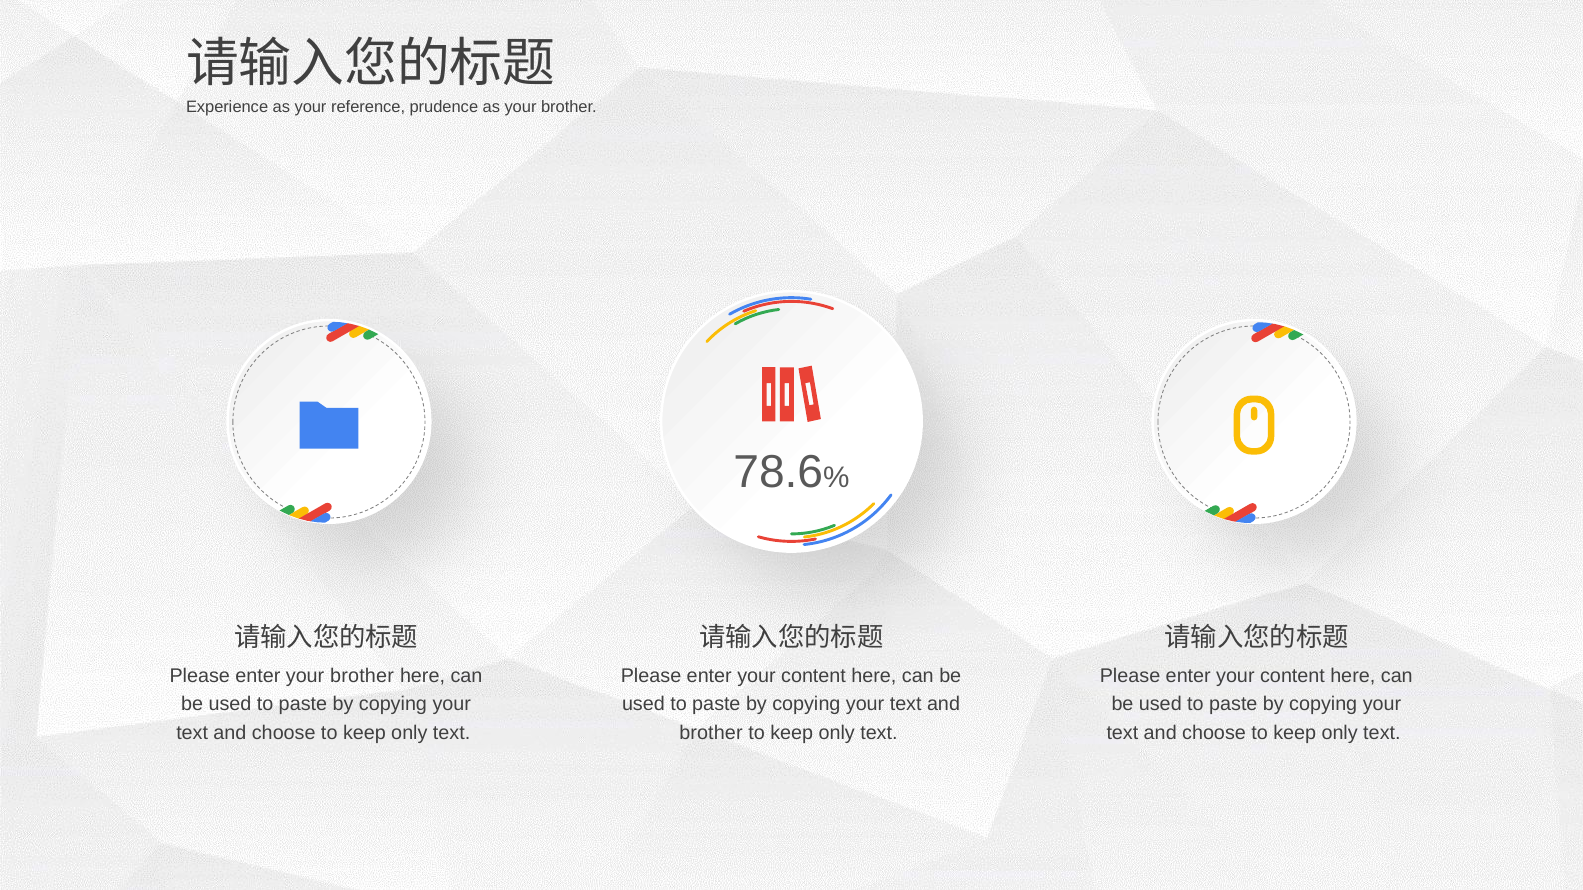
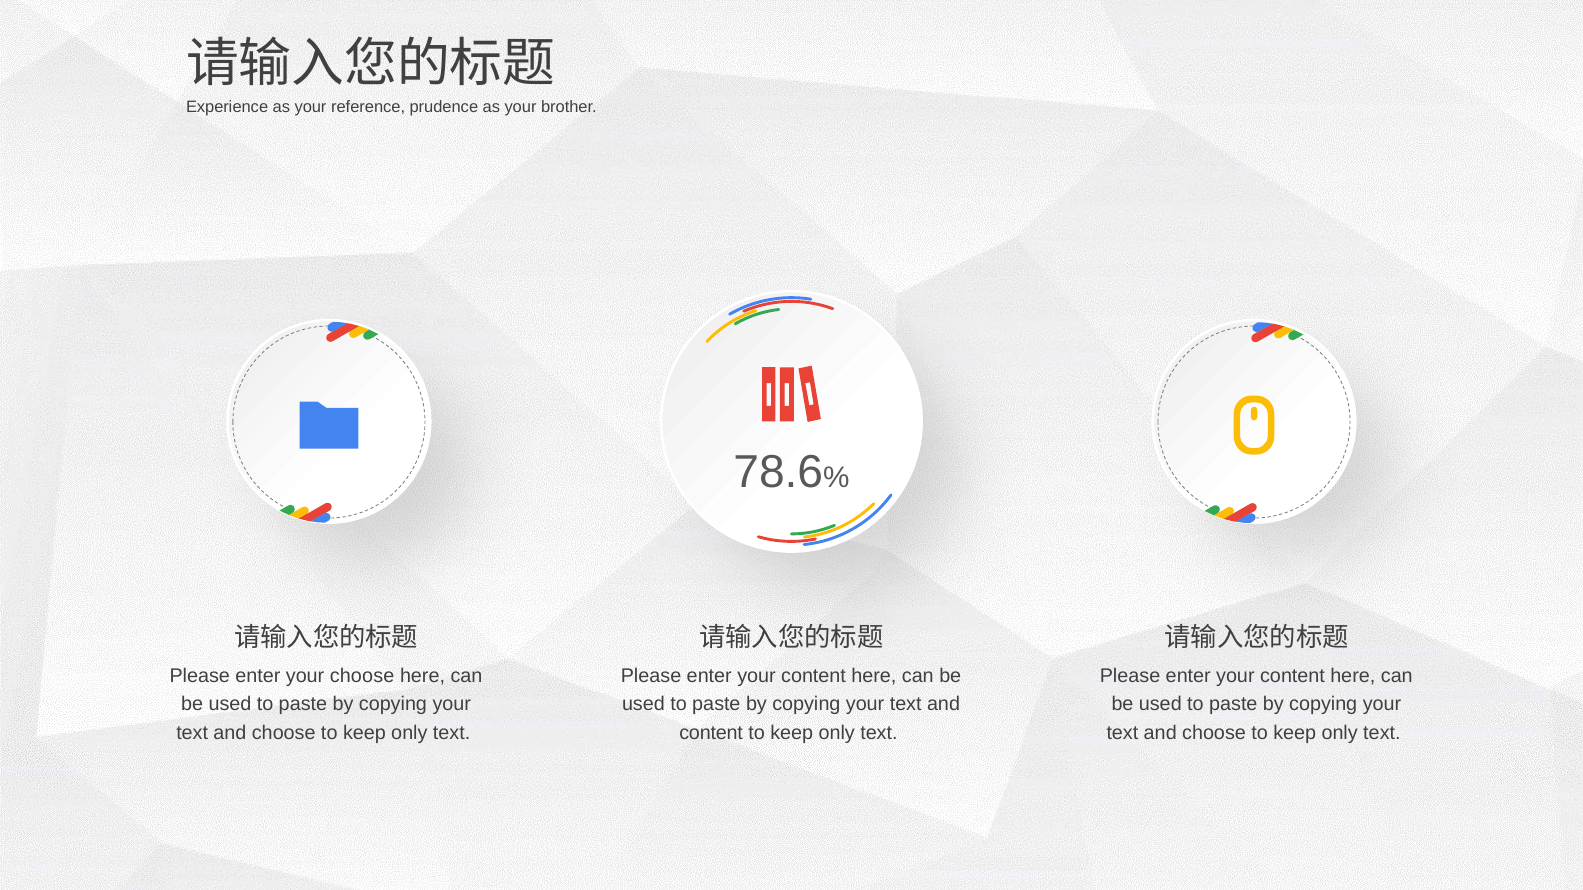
enter your brother: brother -> choose (362, 676)
brother: brother -> content (711, 733)
